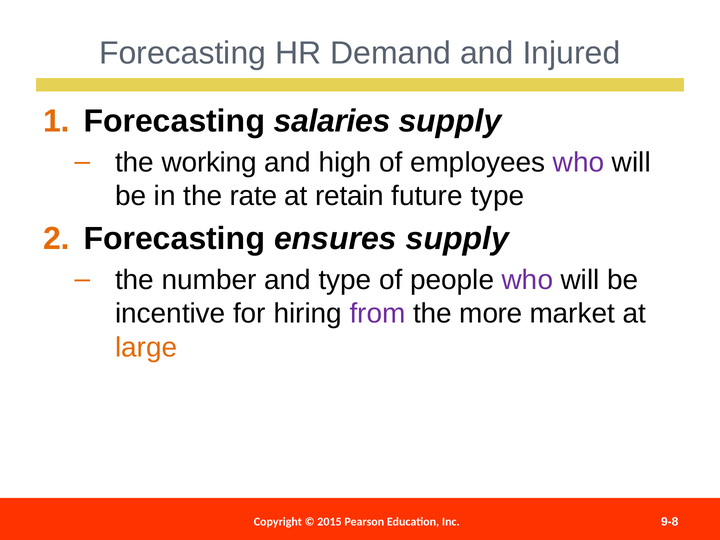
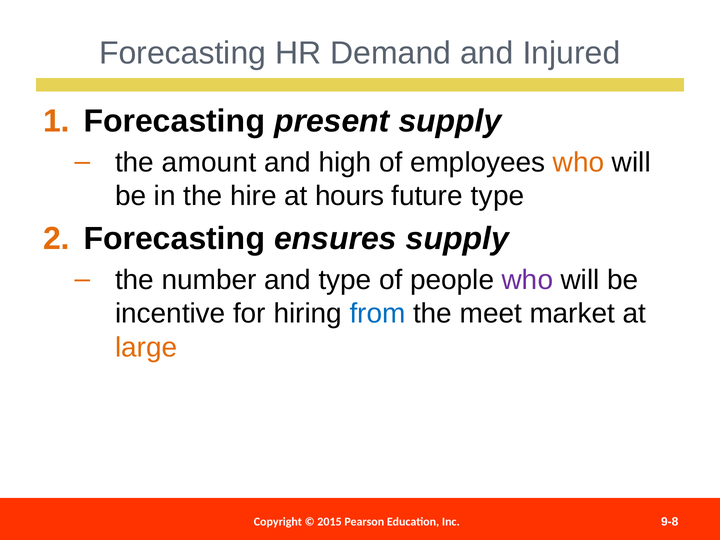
salaries: salaries -> present (332, 121)
working: working -> amount (209, 162)
who colour: purple -> orange (579, 162)
rate: rate -> hire (253, 196)
retain: retain -> hours (350, 196)
from colour: purple -> blue (377, 314)
more: more -> meet (491, 314)
